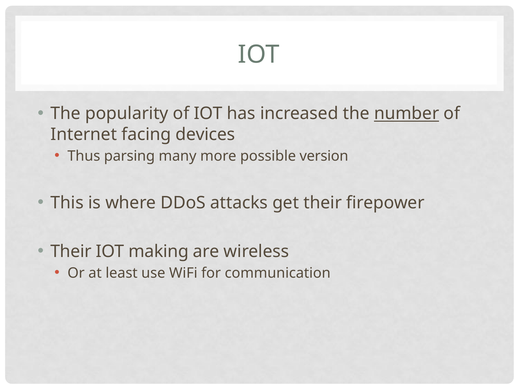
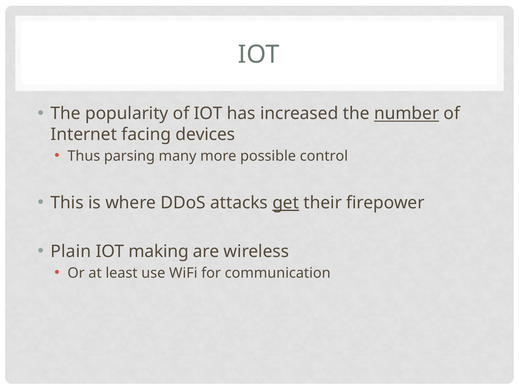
version: version -> control (324, 156)
get underline: none -> present (286, 203)
Their: Their -> Plain (71, 251)
